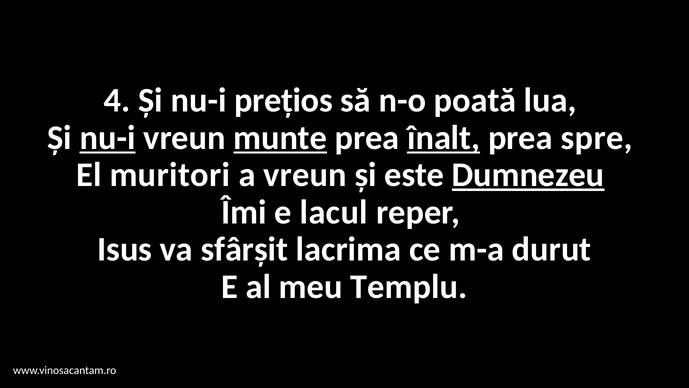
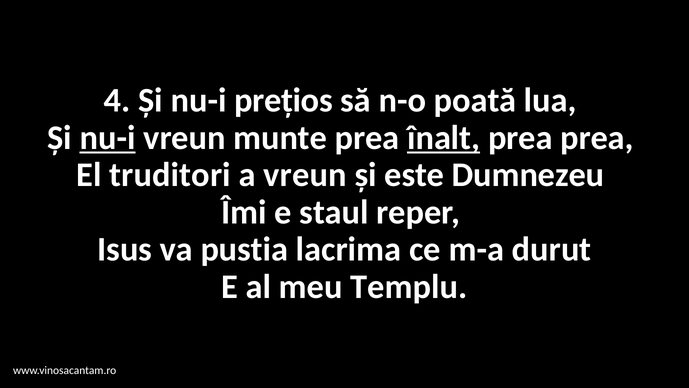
munte underline: present -> none (280, 138)
prea spre: spre -> prea (597, 138)
muritori: muritori -> truditori (170, 175)
Dumnezeu underline: present -> none (528, 175)
lacul: lacul -> staul (334, 212)
sfârșit: sfârșit -> pustia (244, 249)
